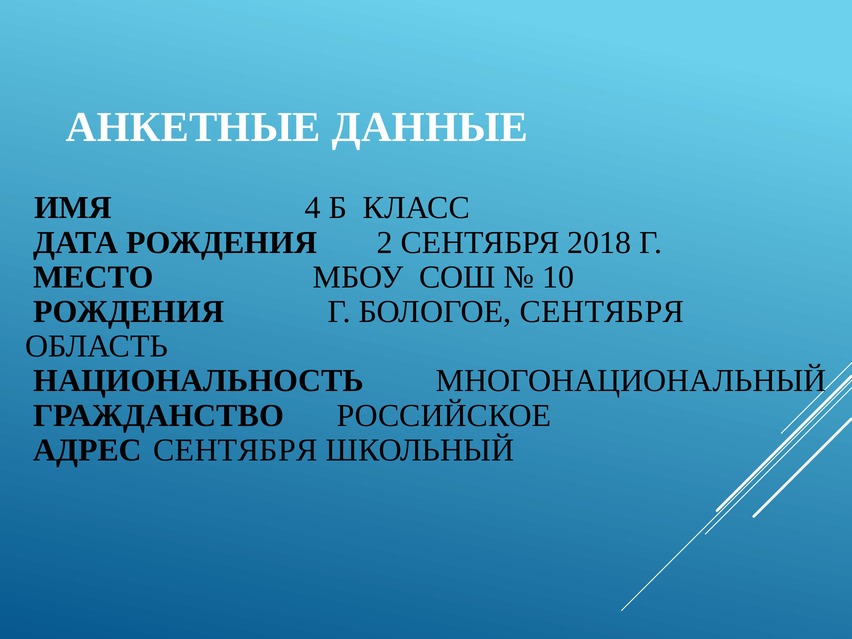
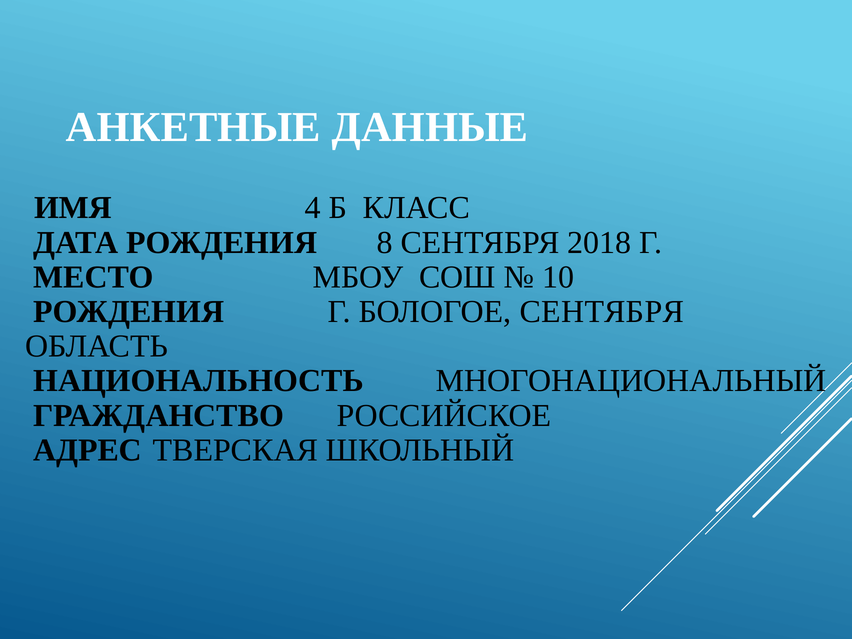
2: 2 -> 8 (385, 243)
АДРЕС СЕНТЯБРЯ: СЕНТЯБРЯ -> ТВЕРСКАЯ (235, 450)
